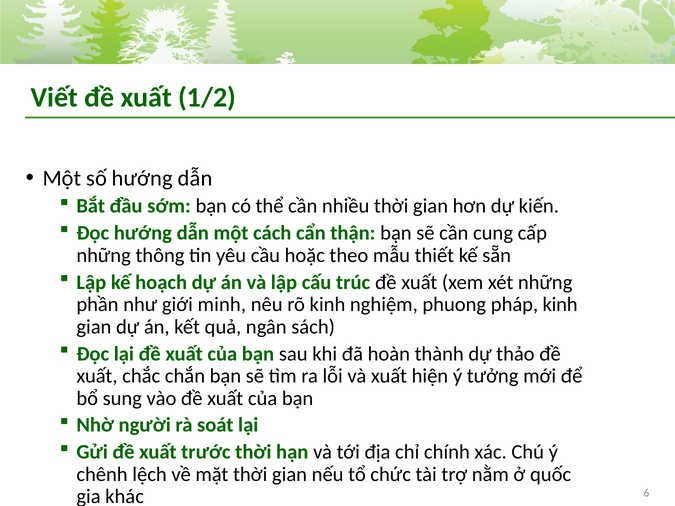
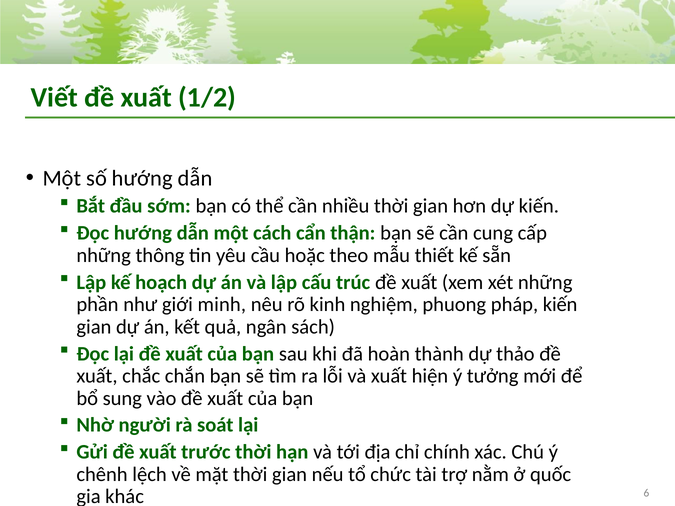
pháp kinh: kinh -> kiến (560, 305)
